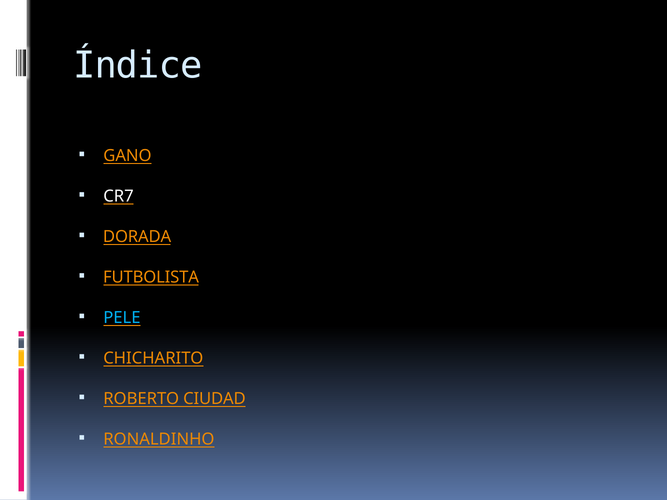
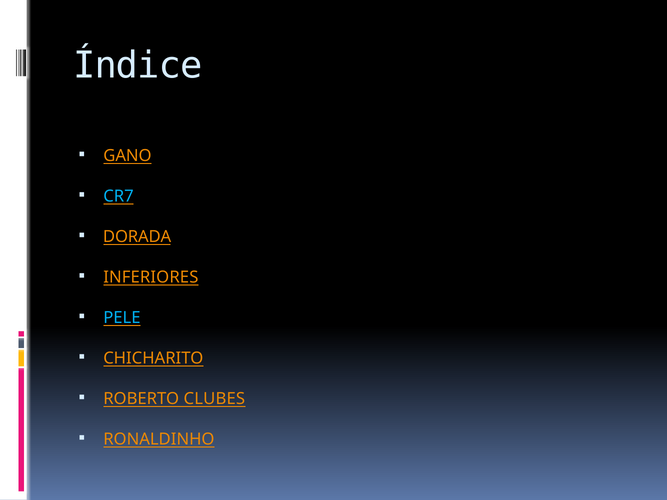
CR7 colour: white -> light blue (118, 196)
FUTBOLISTA: FUTBOLISTA -> INFERIORES (151, 277)
CIUDAD: CIUDAD -> CLUBES (214, 399)
